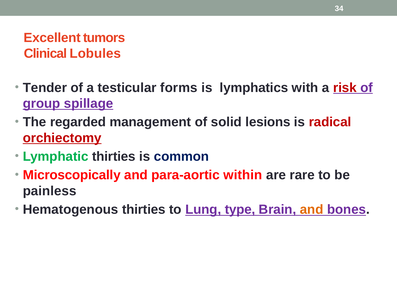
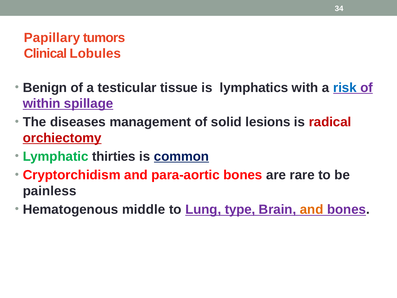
Excellent: Excellent -> Papillary (52, 38)
Tender: Tender -> Benign (45, 88)
forms: forms -> tissue (179, 88)
risk colour: red -> blue (345, 88)
group: group -> within (42, 103)
regarded: regarded -> diseases (78, 122)
common underline: none -> present (181, 156)
Microscopically: Microscopically -> Cryptorchidism (72, 175)
para-aortic within: within -> bones (243, 175)
Hematogenous thirties: thirties -> middle (144, 209)
